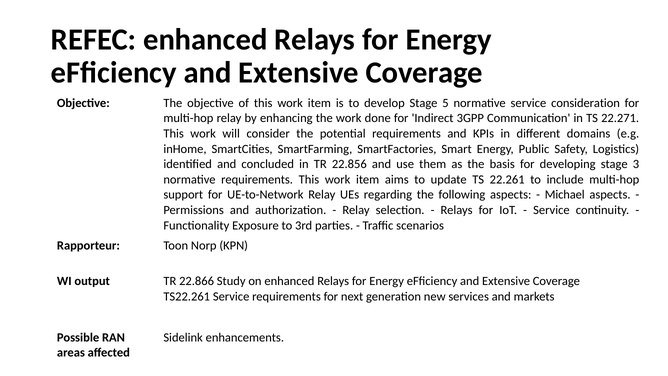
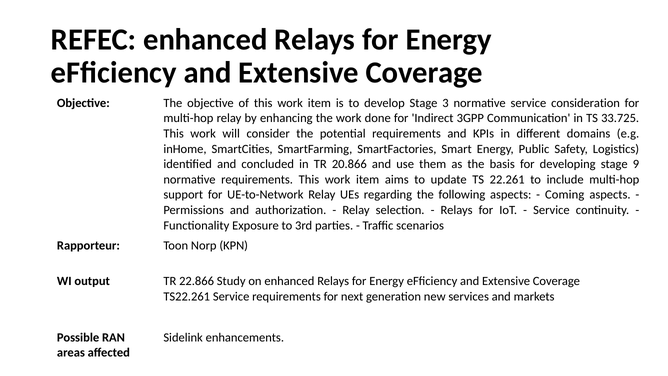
5: 5 -> 3 (446, 103)
22.271: 22.271 -> 33.725 (620, 118)
22.856: 22.856 -> 20.866 (349, 164)
3: 3 -> 9 (636, 164)
Michael: Michael -> Coming (565, 195)
